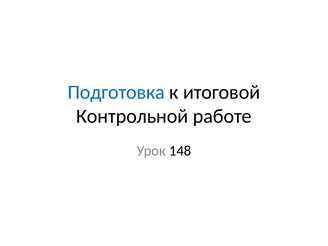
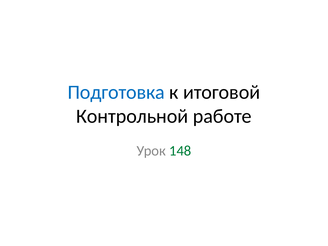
148 colour: black -> green (180, 151)
